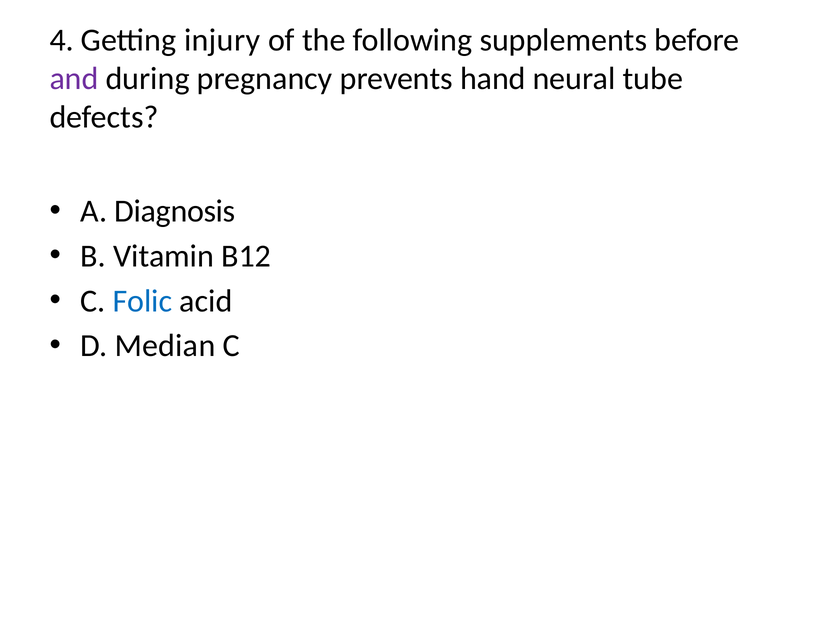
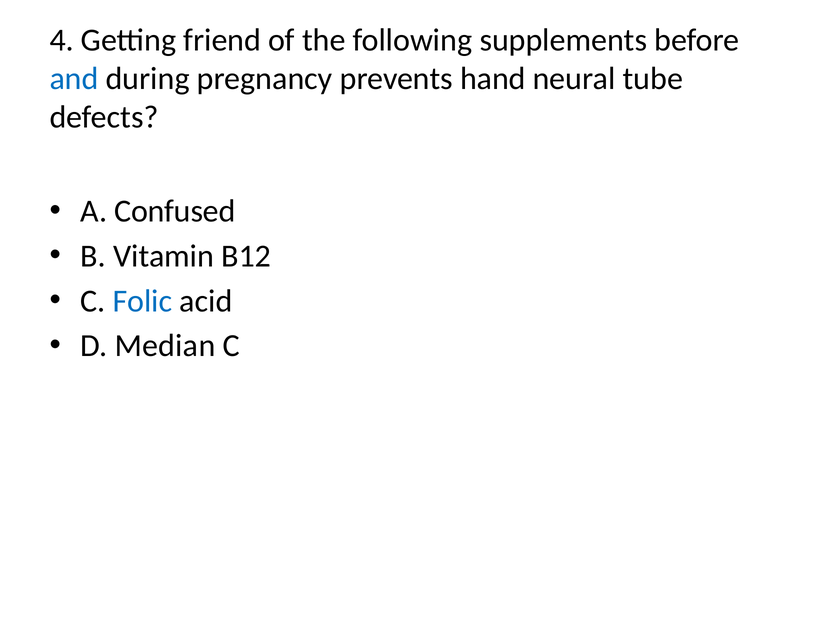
injury: injury -> friend (222, 40)
and colour: purple -> blue (74, 79)
Diagnosis: Diagnosis -> Confused (175, 211)
